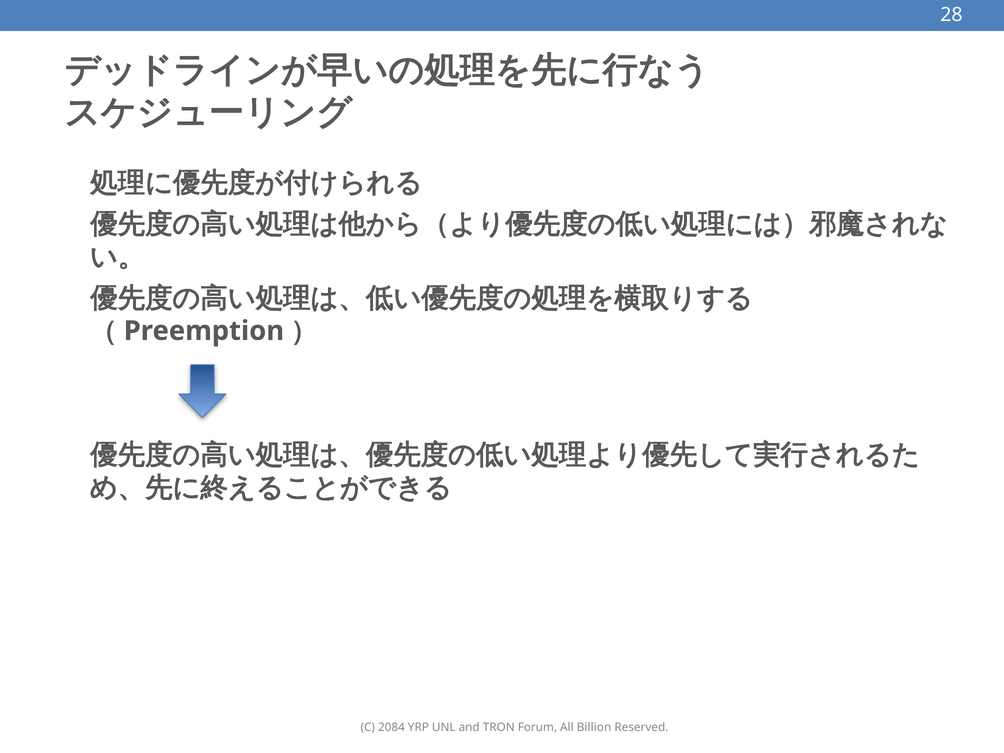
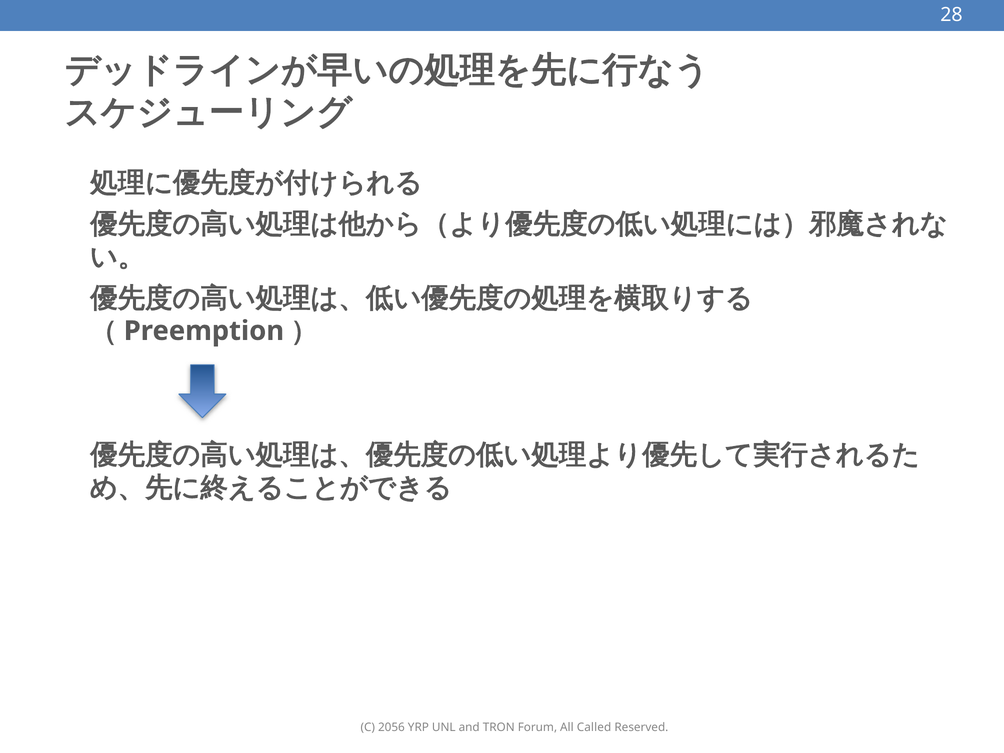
2084: 2084 -> 2056 (391, 728)
Billion: Billion -> Called (594, 728)
